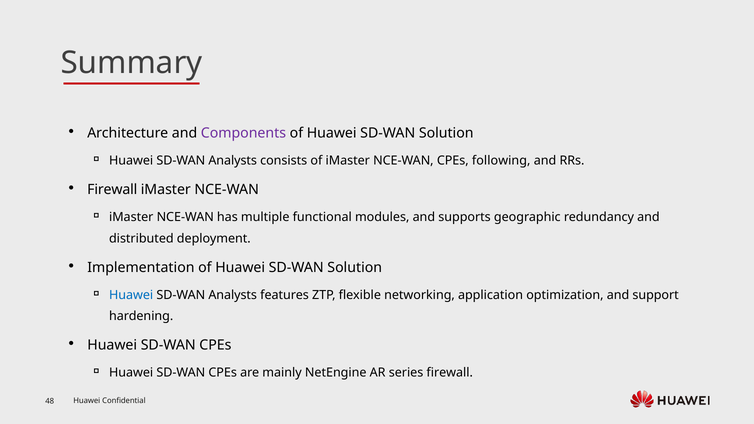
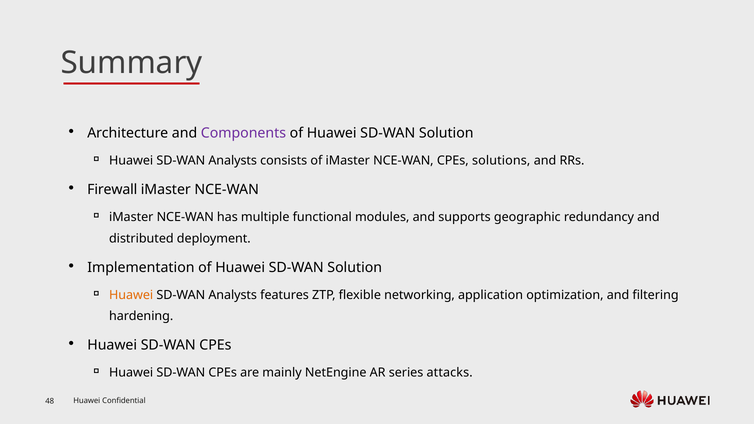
following: following -> solutions (501, 161)
Huawei colour: blue -> orange (131, 295)
support: support -> filtering (656, 295)
series firewall: firewall -> attacks (450, 373)
